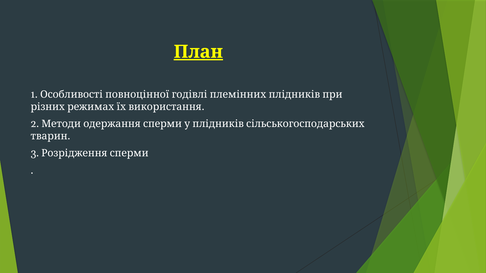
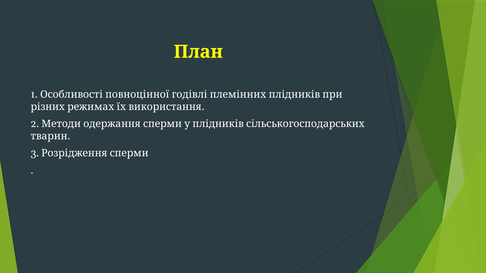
План underline: present -> none (198, 52)
